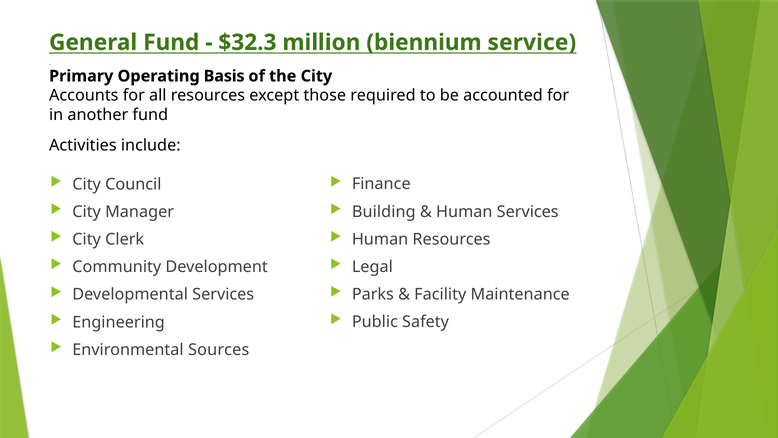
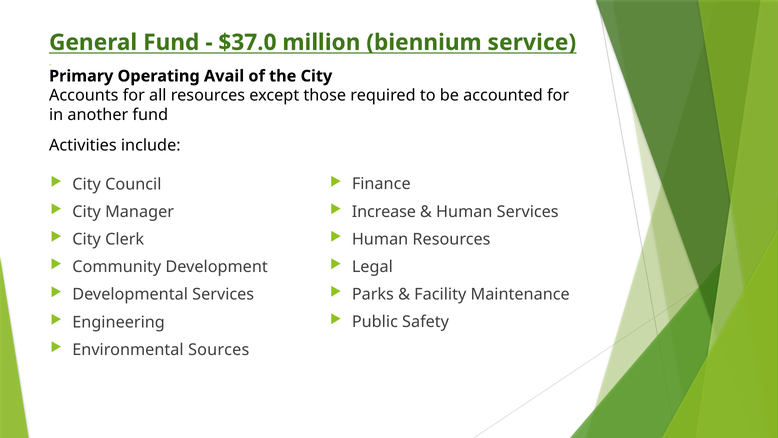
$32.3: $32.3 -> $37.0 (247, 42)
Basis: Basis -> Avail (224, 76)
Building: Building -> Increase (384, 212)
